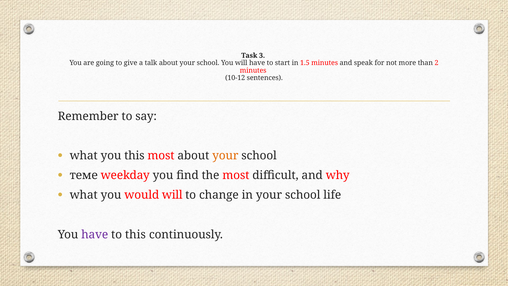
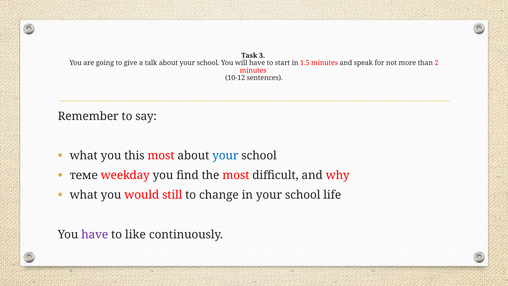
your colour: orange -> blue (225, 156)
would will: will -> still (172, 195)
to this: this -> like (135, 234)
